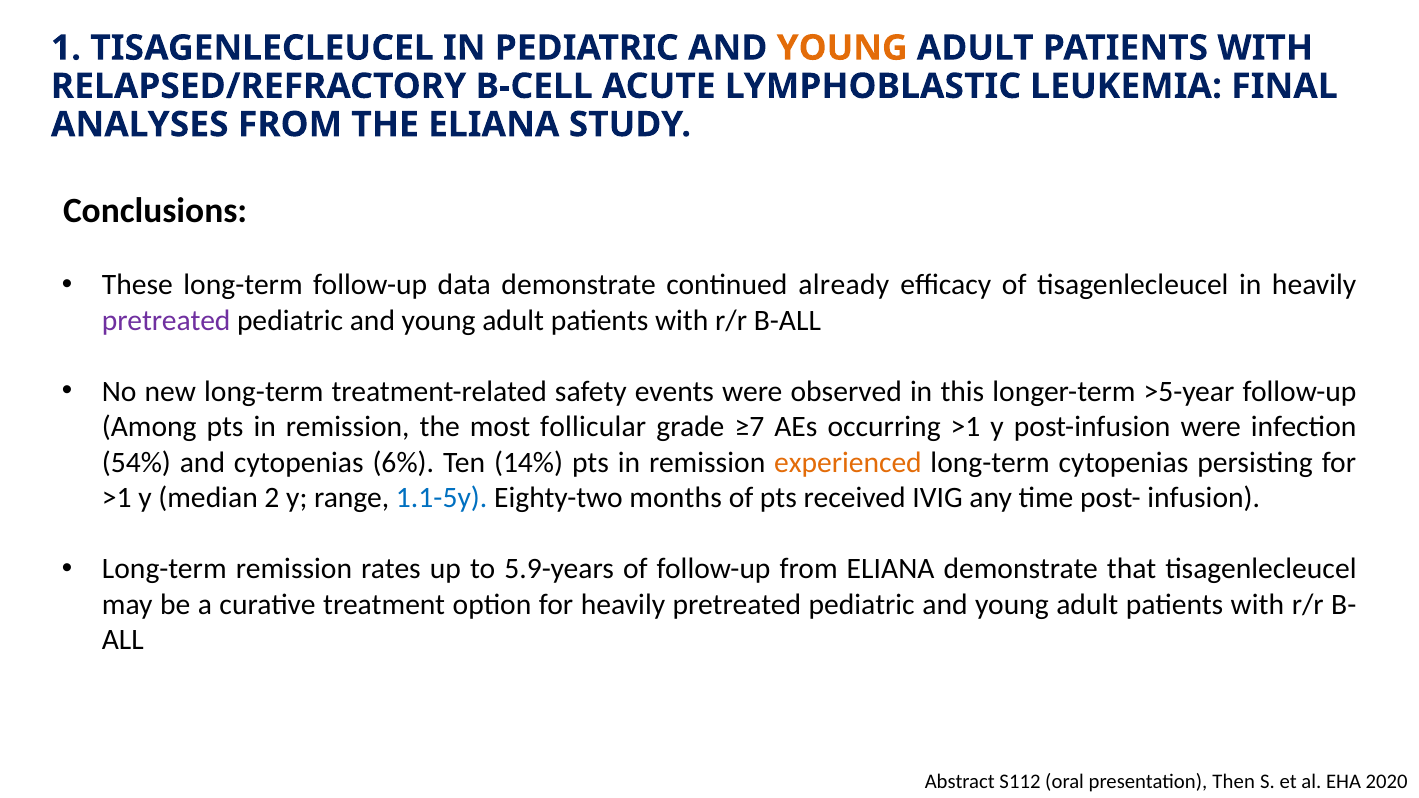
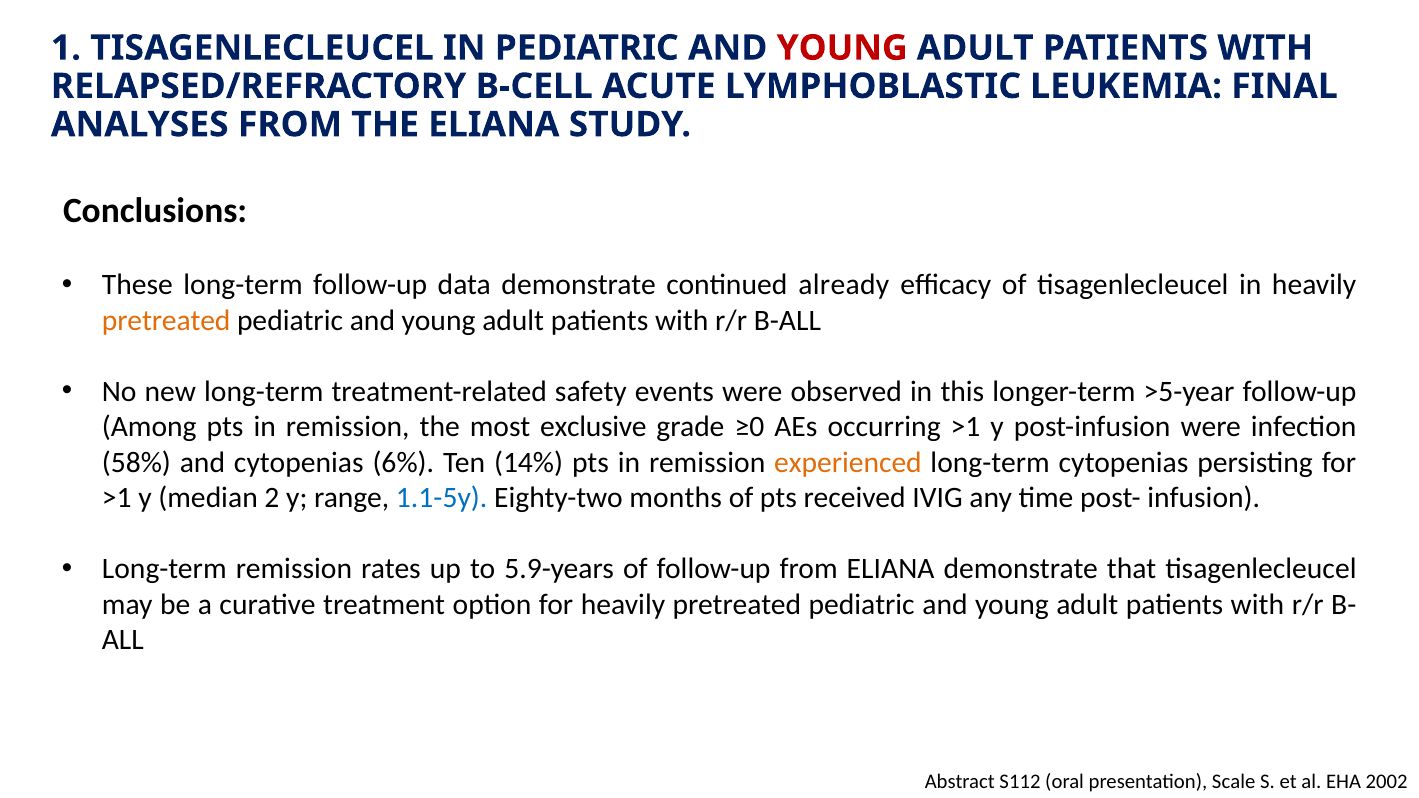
YOUNG colour: orange -> red (842, 48)
pretreated colour: purple -> orange (166, 321)
follicular: follicular -> exclusive (593, 427)
≥7: ≥7 -> ≥0 (749, 427)
54%: 54% -> 58% (136, 463)
Then: Then -> Scale (1234, 782)
2020: 2020 -> 2002 (1387, 782)
